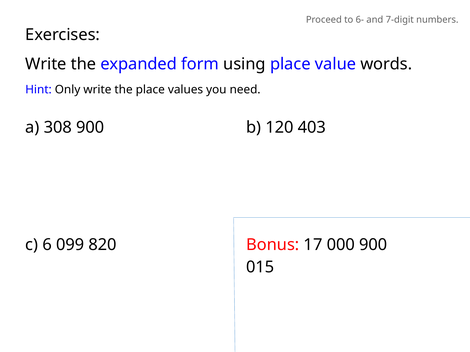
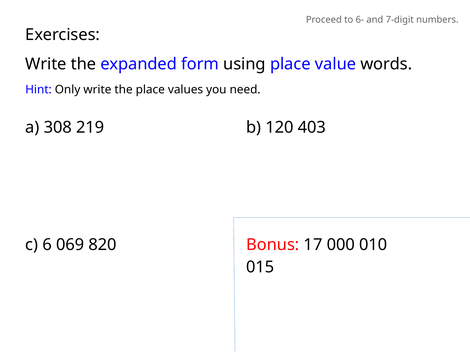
308 900: 900 -> 219 (90, 127)
099: 099 -> 069 (70, 245)
000 900: 900 -> 010 (373, 245)
